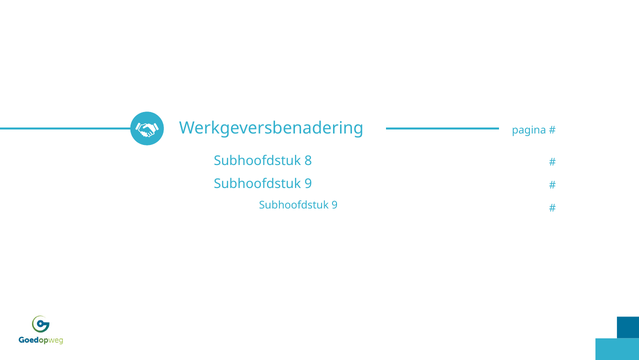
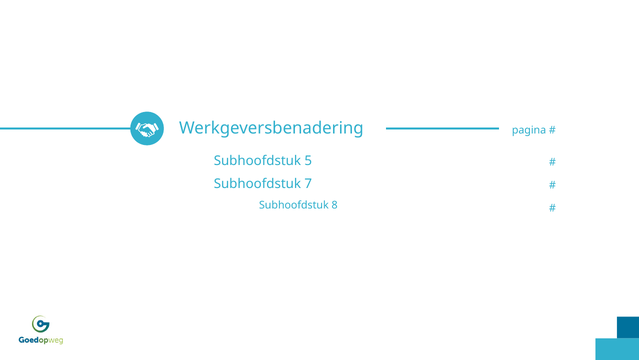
8: 8 -> 5 (308, 160)
9: 9 -> 7 (308, 183)
9: 9 -> 8 (335, 205)
